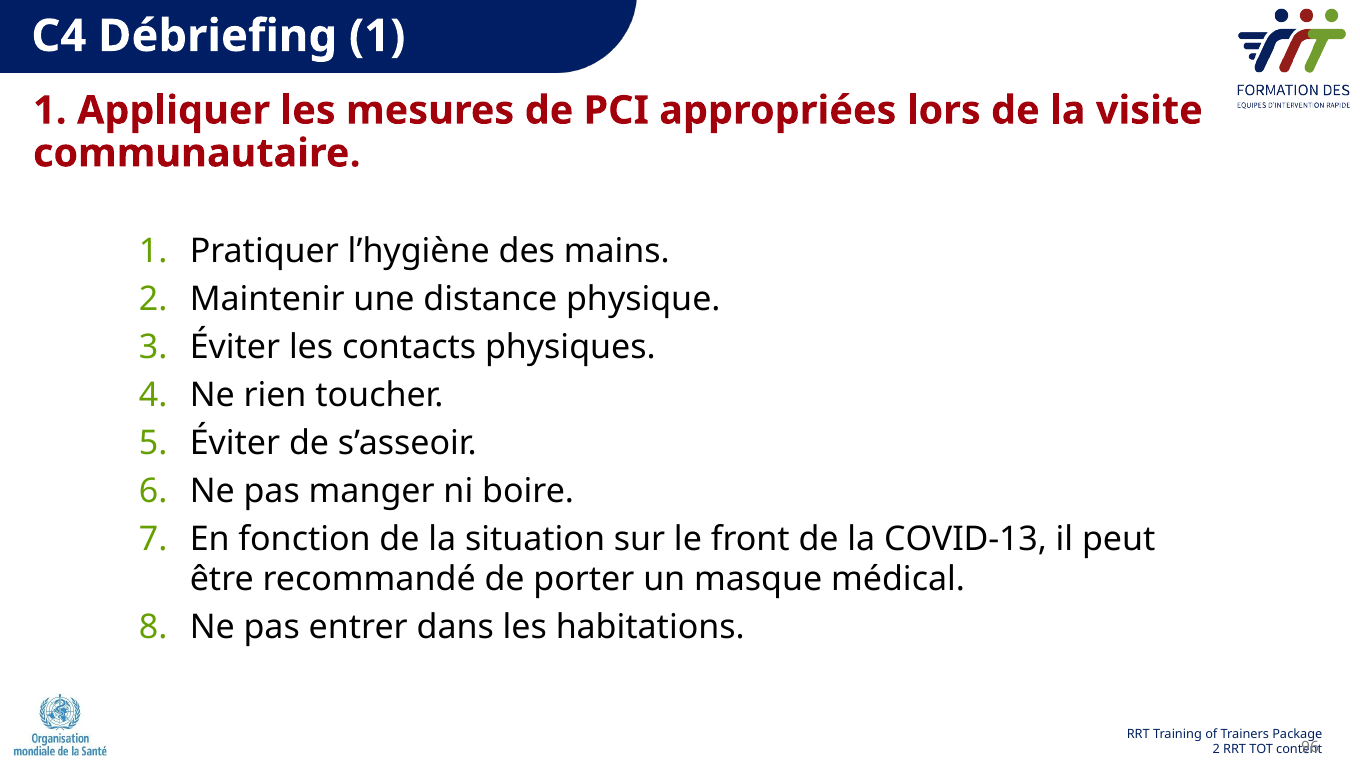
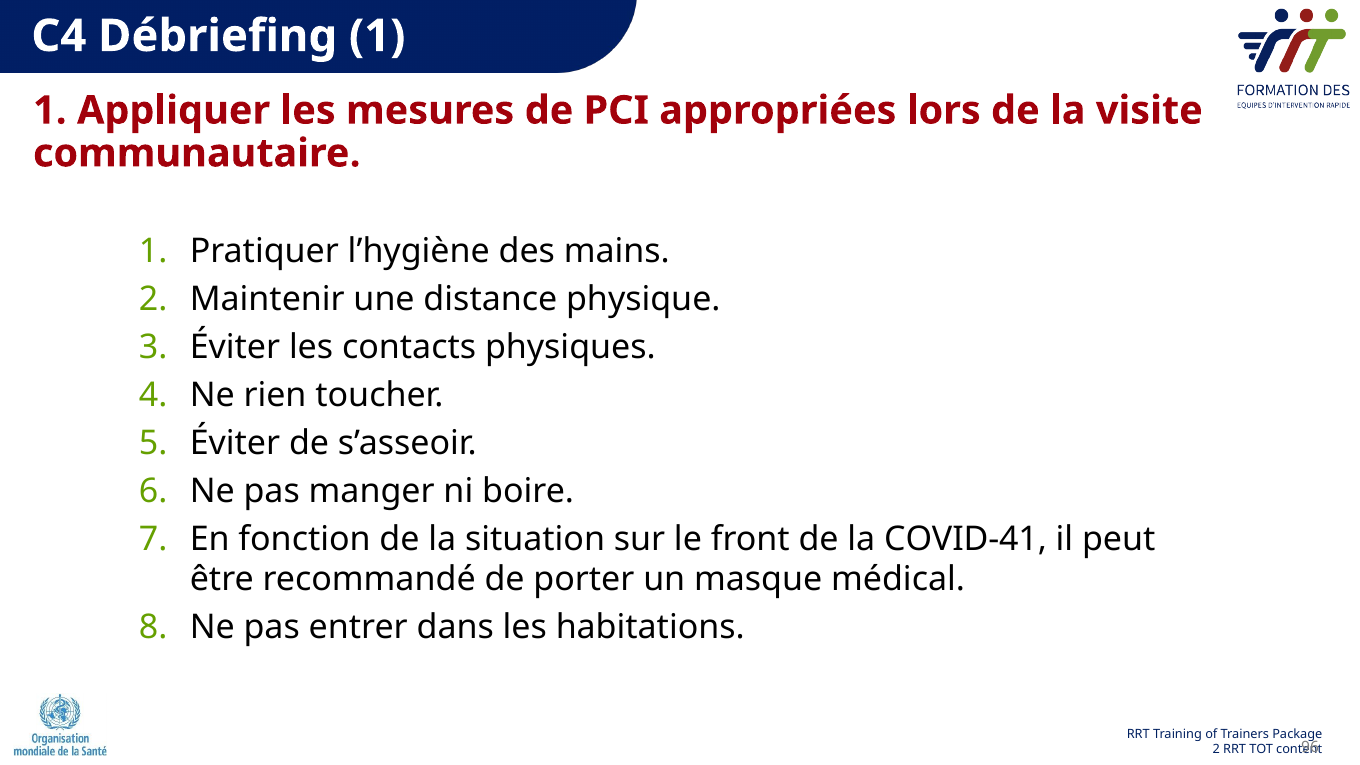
COVID-13: COVID-13 -> COVID-41 (966, 539)
